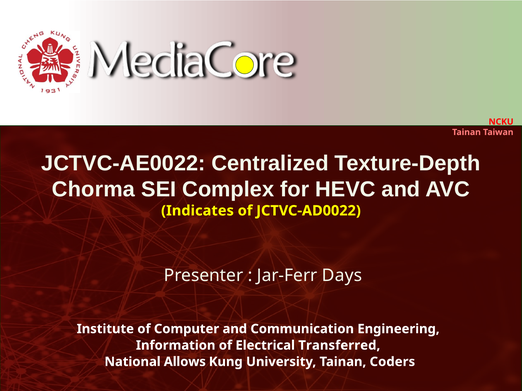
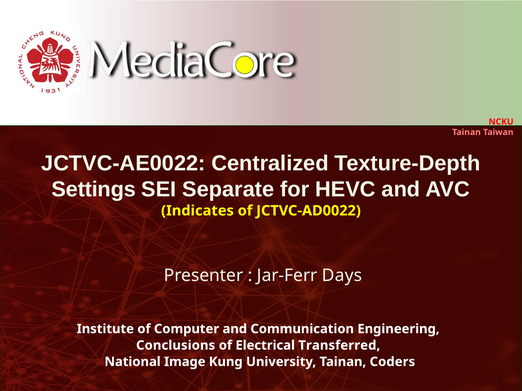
Chorma: Chorma -> Settings (94, 190)
Complex: Complex -> Separate (228, 190)
Information: Information -> Conclusions (176, 346)
Allows: Allows -> Image (185, 362)
